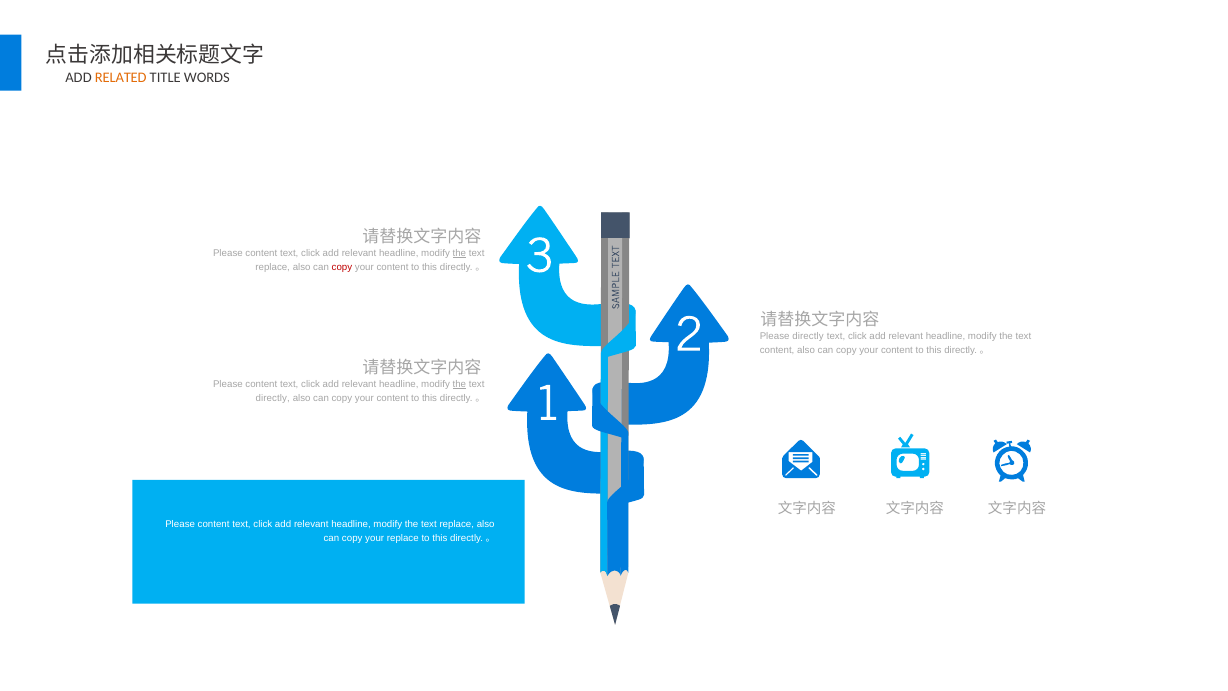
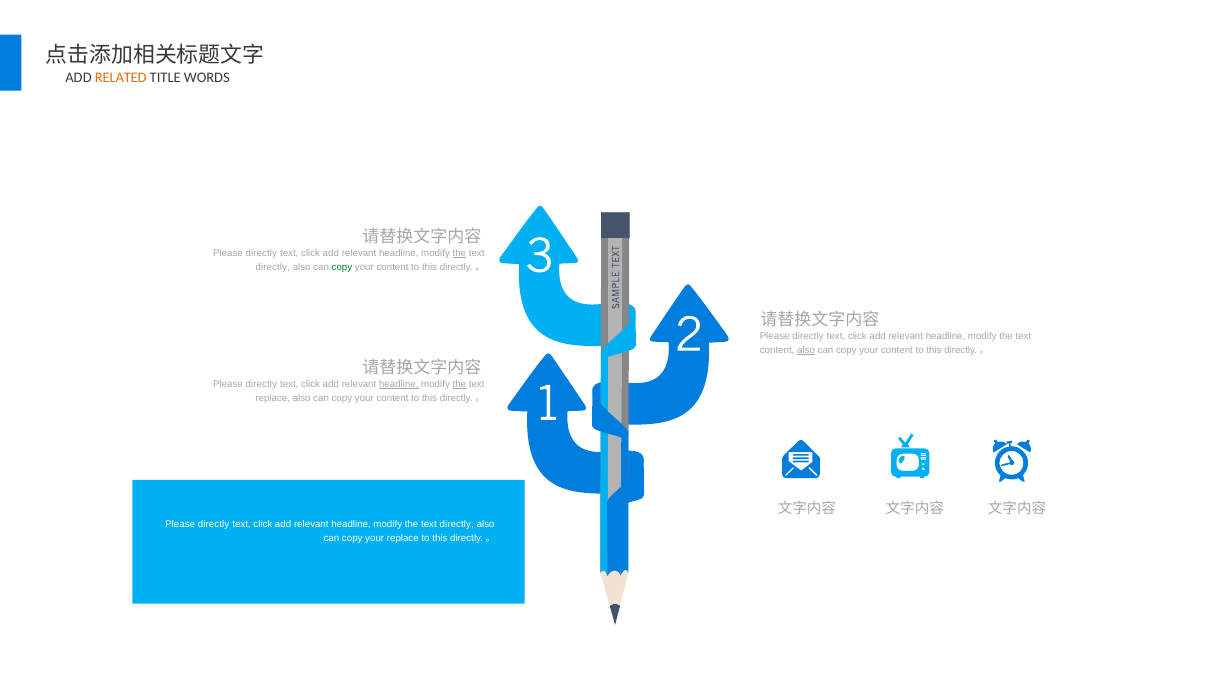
content: content -> directly (261, 253)
replace: replace -> directly (273, 267)
copy colour: red -> green (342, 267)
also underline: none -> present (806, 350)
content: content -> directly (261, 384)
headline underline: none -> present (399, 384)
directly: directly -> replace (273, 398)
content: content -> directly (214, 524)
replace: replace -> directly (457, 524)
